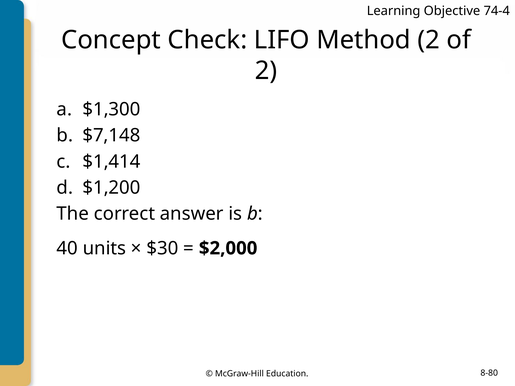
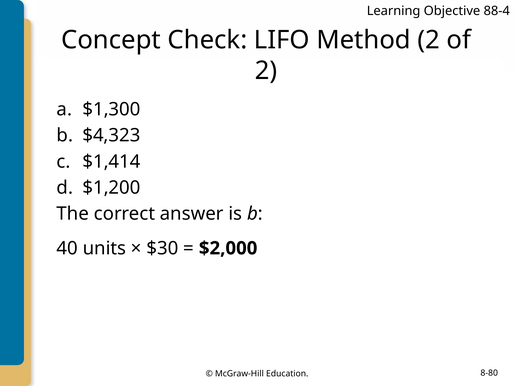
74-4: 74-4 -> 88-4 (497, 11)
$7,148: $7,148 -> $4,323 (111, 136)
